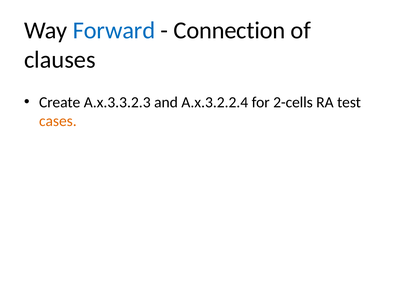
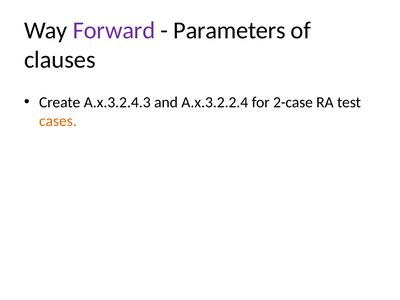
Forward colour: blue -> purple (114, 30)
Connection: Connection -> Parameters (229, 30)
A.x.3.3.2.3: A.x.3.3.2.3 -> A.x.3.2.4.3 (117, 102)
2-cells: 2-cells -> 2-case (293, 102)
